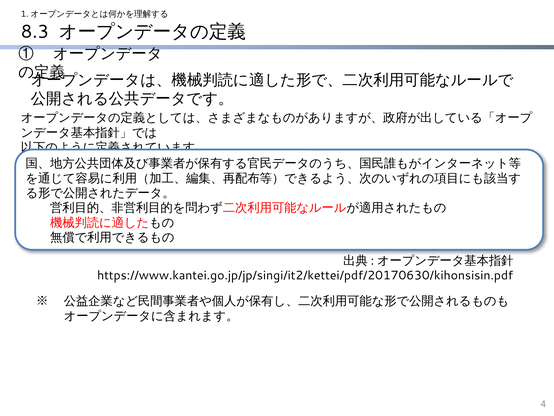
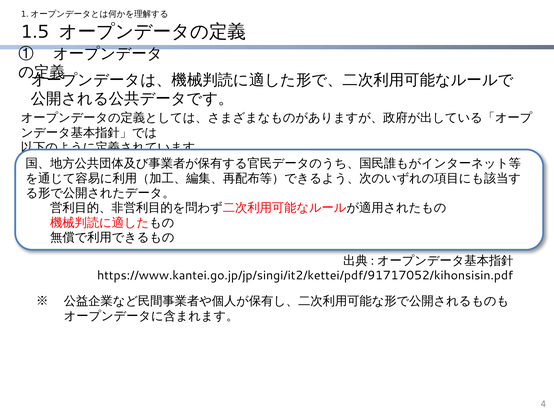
8.3: 8.3 -> 1.5 (35, 32)
https://www.kantei.go.jp/jp/singi/it2/kettei/pdf/20170630/kihonsisin.pdf: https://www.kantei.go.jp/jp/singi/it2/kettei/pdf/20170630/kihonsisin.pdf -> https://www.kantei.go.jp/jp/singi/it2/kettei/pdf/91717052/kihonsisin.pdf (305, 275)
